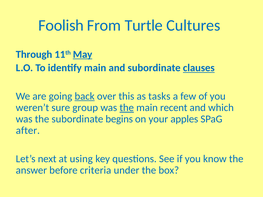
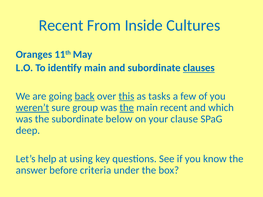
Foolish: Foolish -> Recent (61, 25)
Turtle: Turtle -> Inside (144, 25)
Through: Through -> Oranges (34, 54)
May underline: present -> none (83, 54)
this underline: none -> present (126, 96)
weren’t underline: none -> present (32, 108)
begins: begins -> below (119, 119)
apples: apples -> clause (184, 119)
after: after -> deep (28, 131)
next: next -> help (47, 159)
